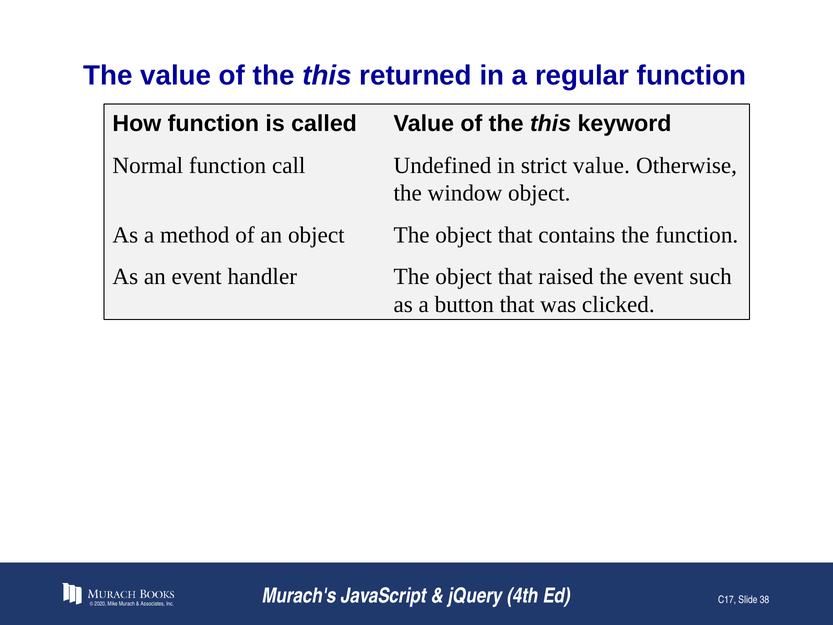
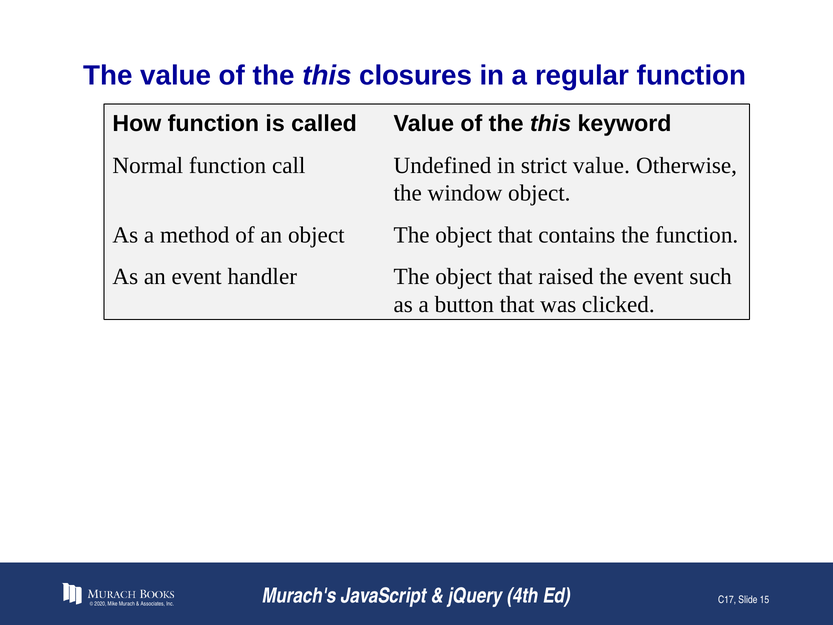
returned: returned -> closures (416, 76)
38: 38 -> 15 (764, 599)
